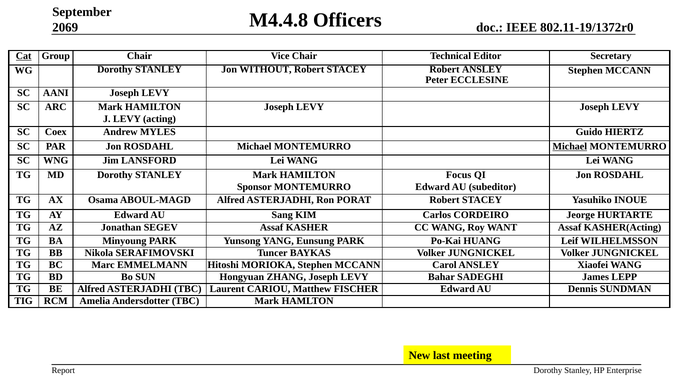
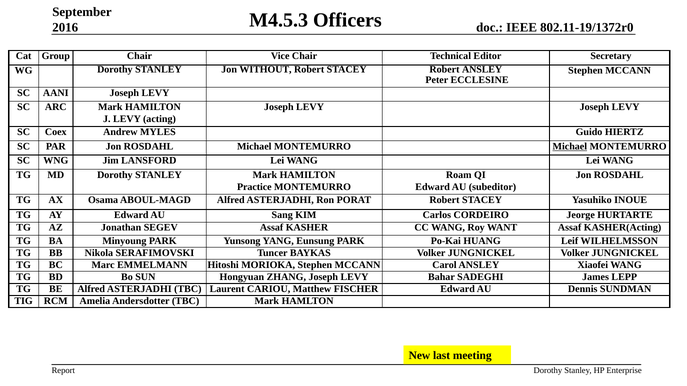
M4.4.8: M4.4.8 -> M4.5.3 (279, 20)
2069: 2069 -> 2016 (65, 27)
Cat underline: present -> none (24, 56)
Focus: Focus -> Roam (459, 175)
Sponsor: Sponsor -> Practice (254, 187)
